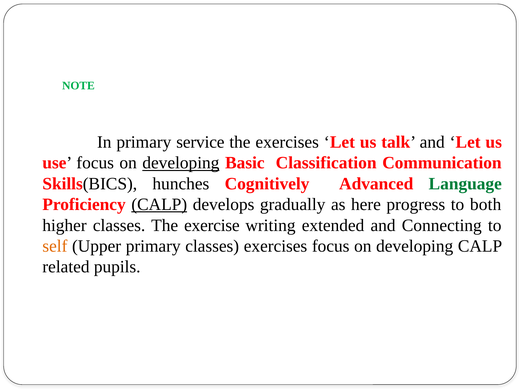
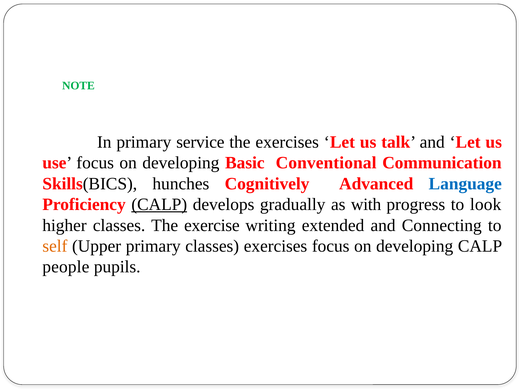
developing underline: present -> none (181, 163)
Classification: Classification -> Conventional (326, 163)
Language colour: green -> blue (465, 184)
here: here -> with (366, 205)
both: both -> look (486, 205)
related: related -> people (66, 267)
